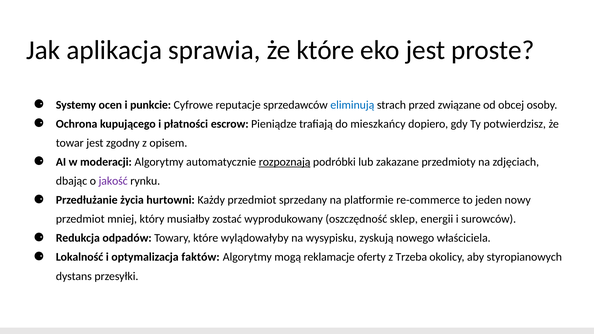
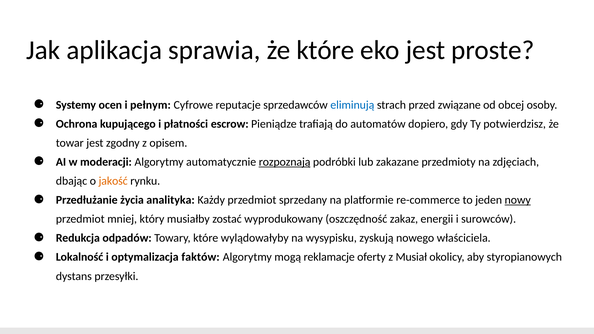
punkcie: punkcie -> pełnym (150, 105)
mieszkańcy: mieszkańcy -> automatów (378, 124)
jakość colour: purple -> orange (113, 181)
hurtowni: hurtowni -> analityka (171, 200)
nowy underline: none -> present (518, 200)
sklep: sklep -> zakaz (404, 219)
Trzeba: Trzeba -> Musiał (411, 257)
